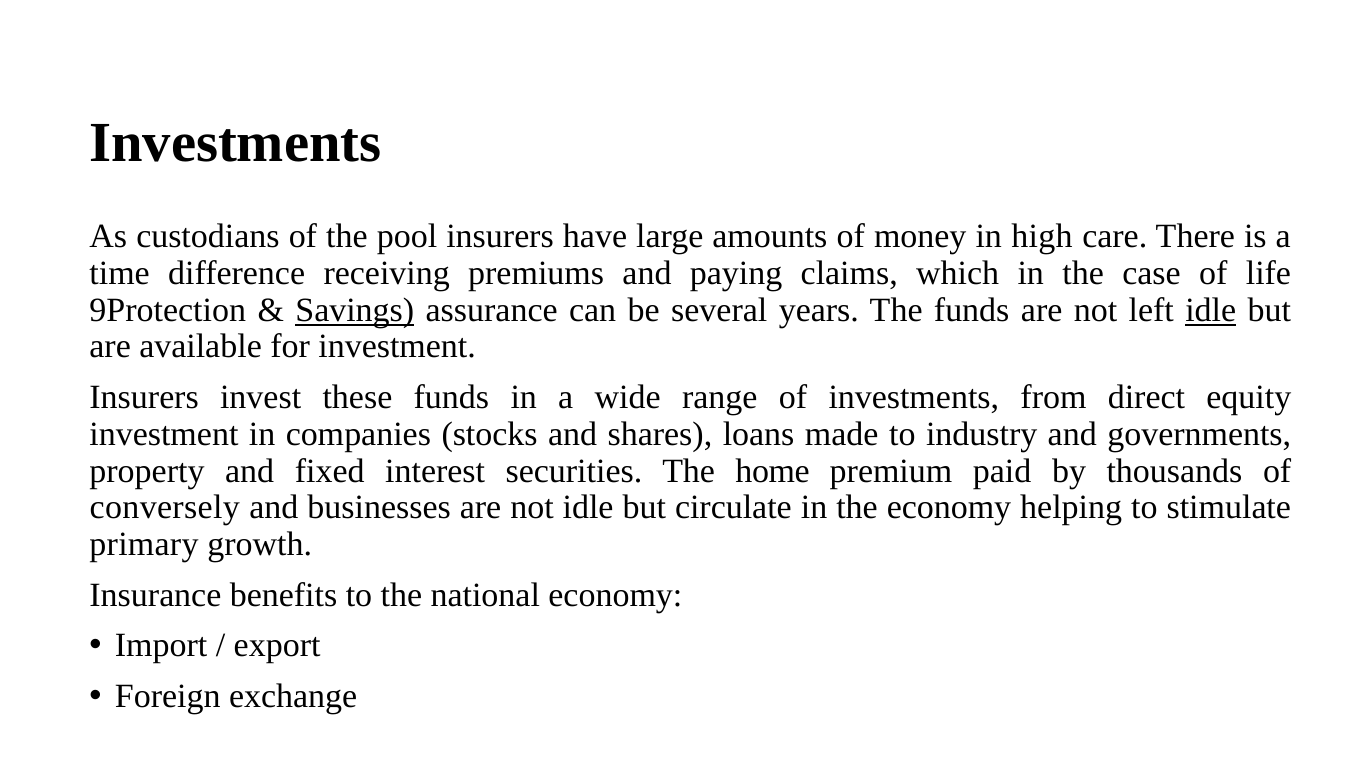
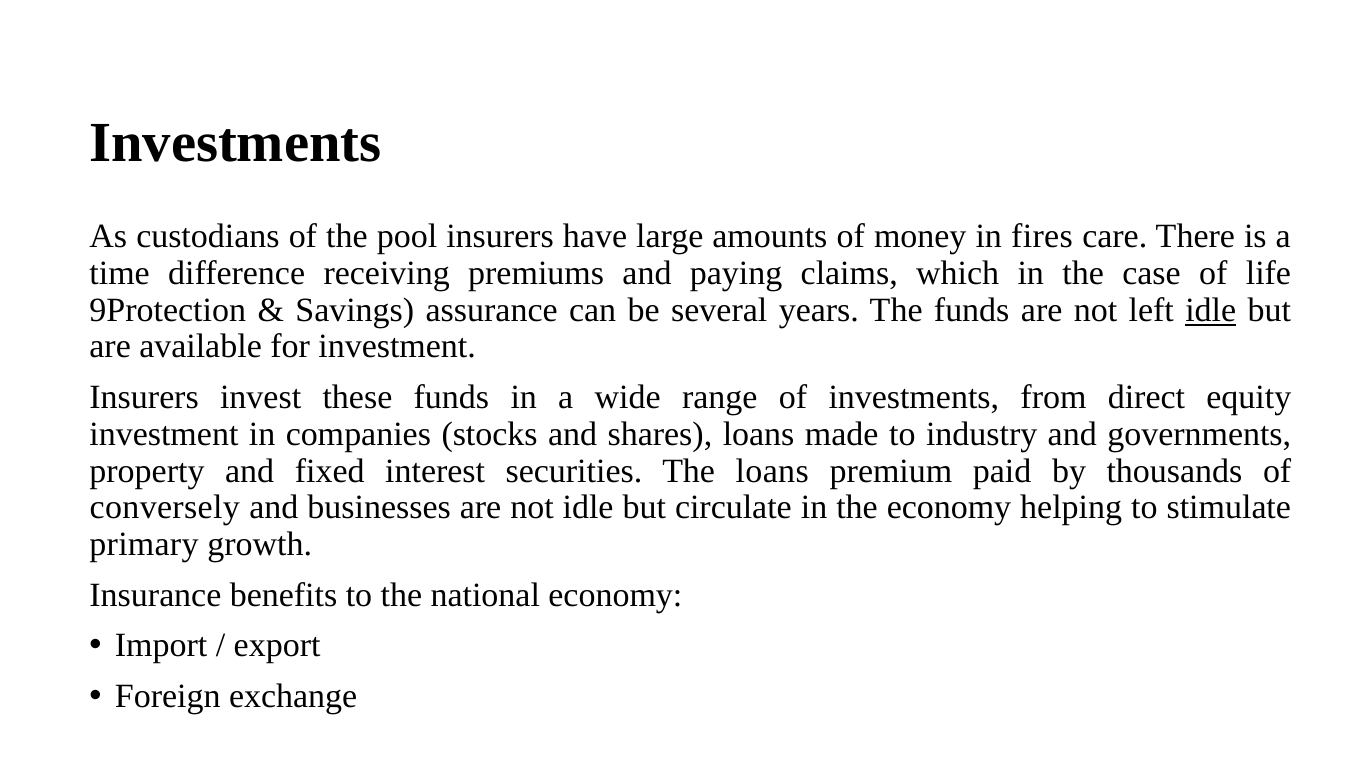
high: high -> fires (1042, 237)
Savings underline: present -> none (355, 310)
The home: home -> loans (772, 471)
